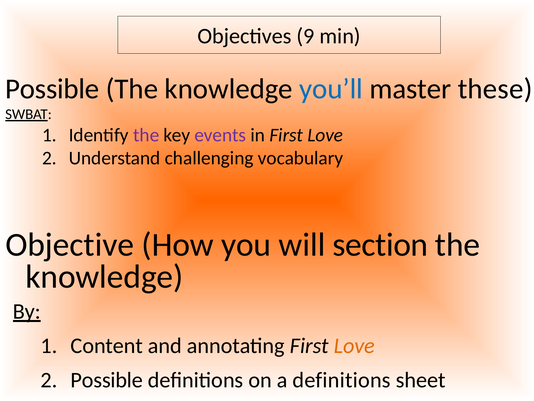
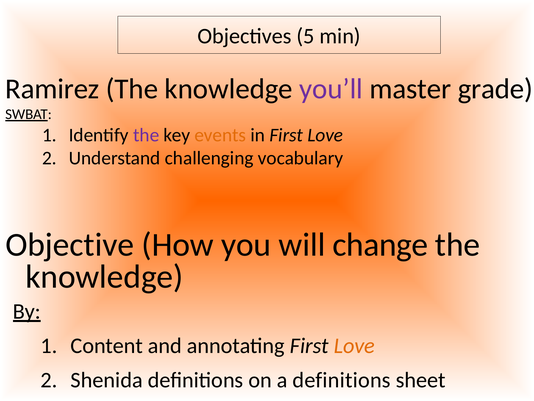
9: 9 -> 5 (305, 36)
Possible: Possible -> Ramirez (52, 89)
you’ll colour: blue -> purple (331, 89)
these: these -> grade (495, 89)
events colour: purple -> orange (220, 135)
section: section -> change (380, 244)
2 Possible: Possible -> Shenida (107, 380)
